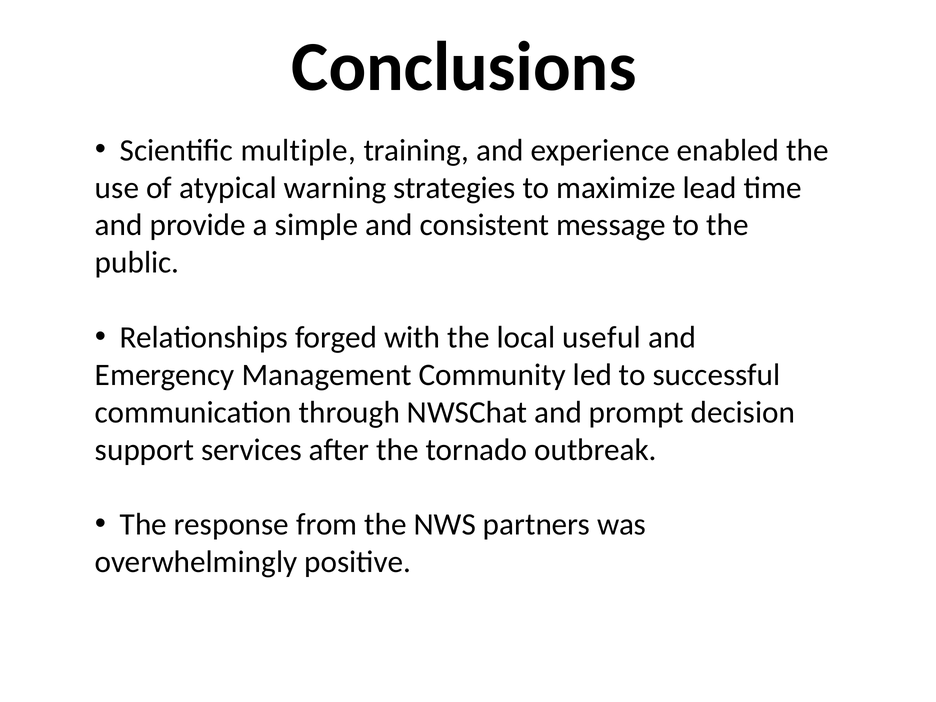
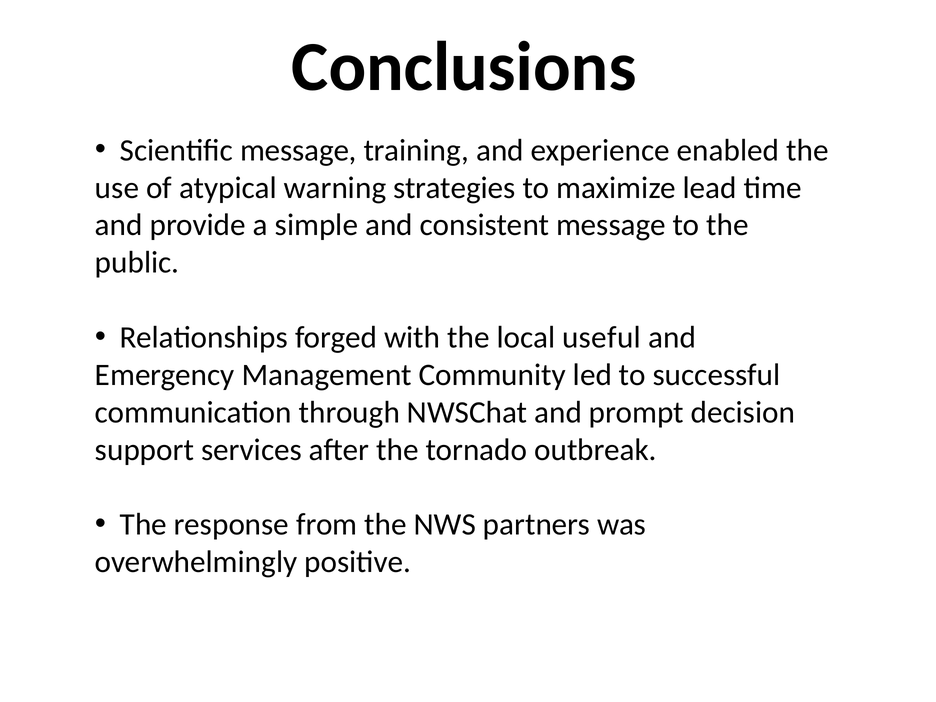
Scientific multiple: multiple -> message (298, 150)
